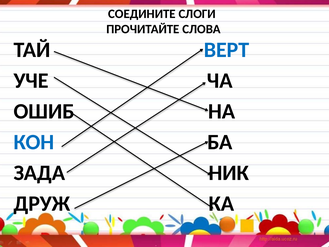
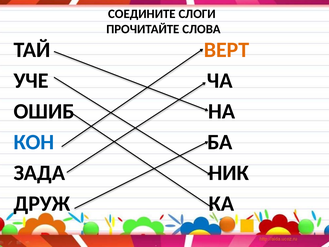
ВЕРТ colour: blue -> orange (226, 50)
